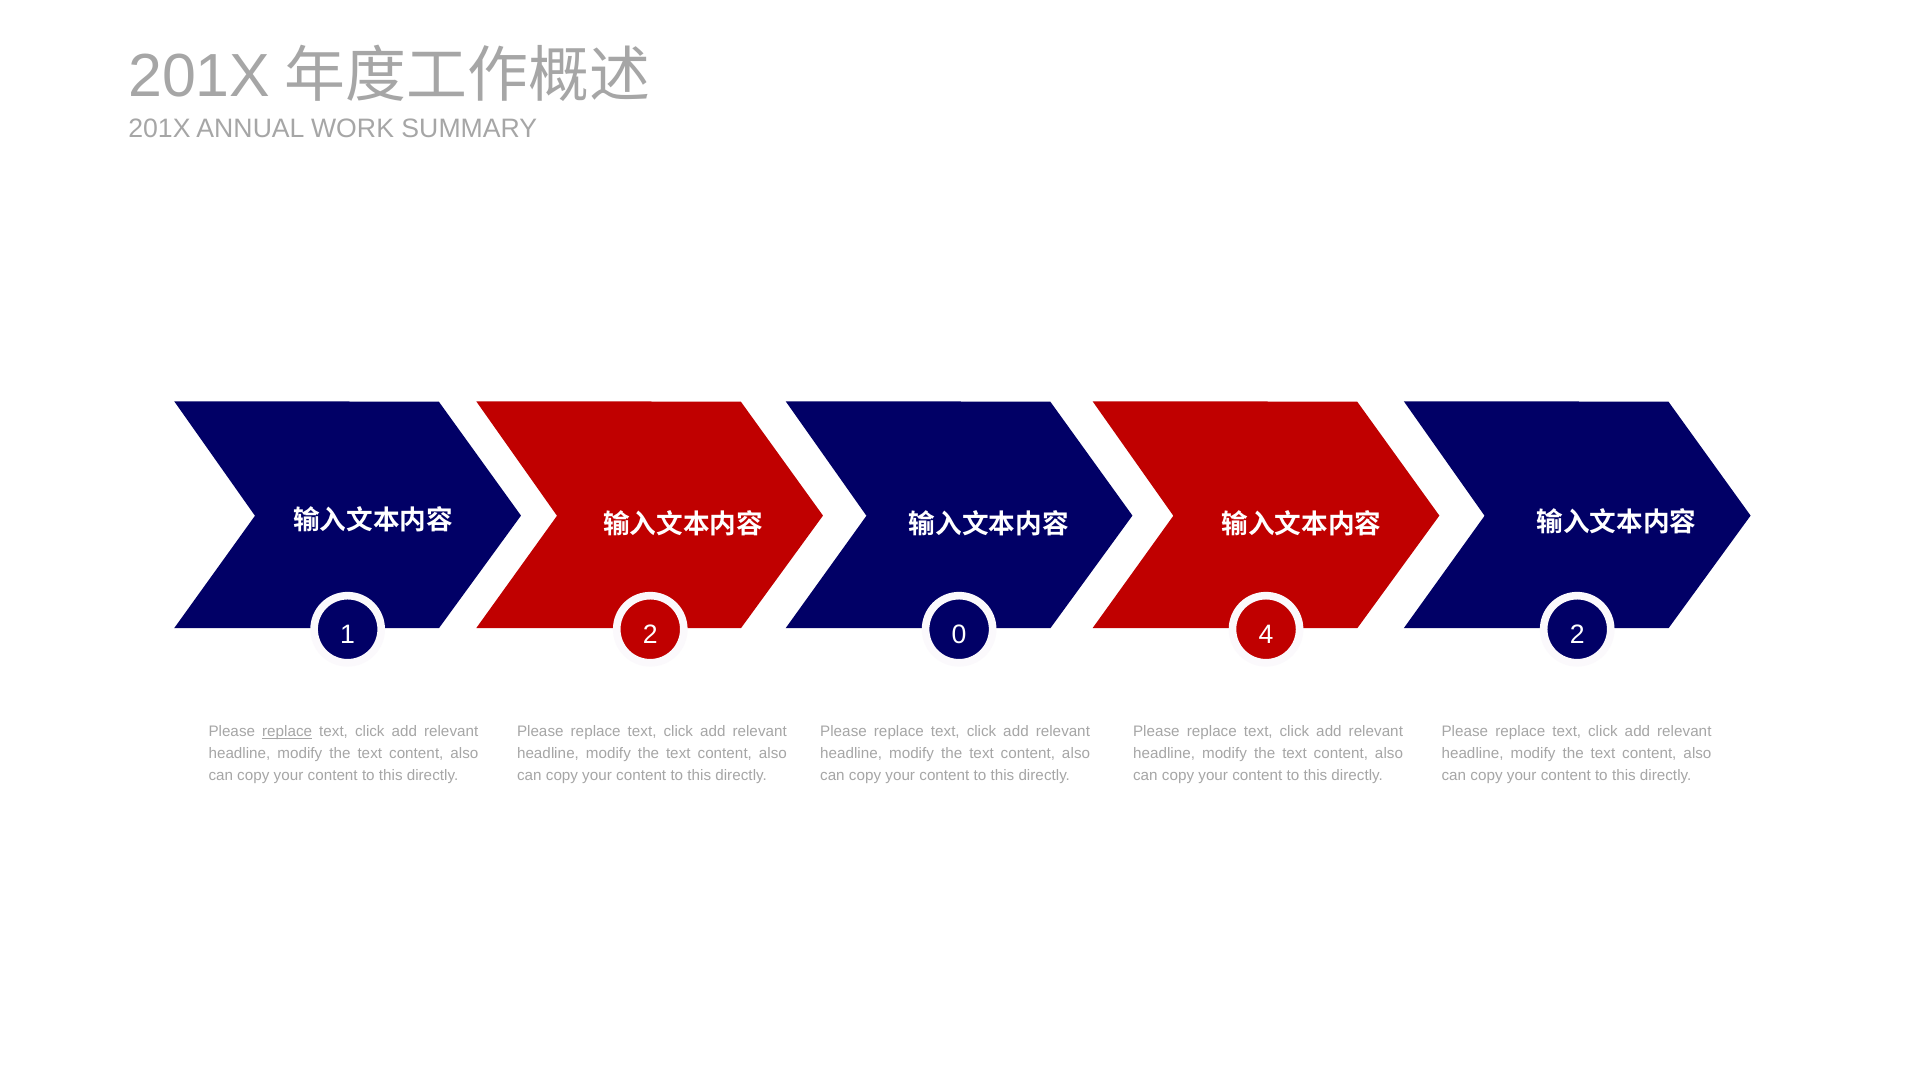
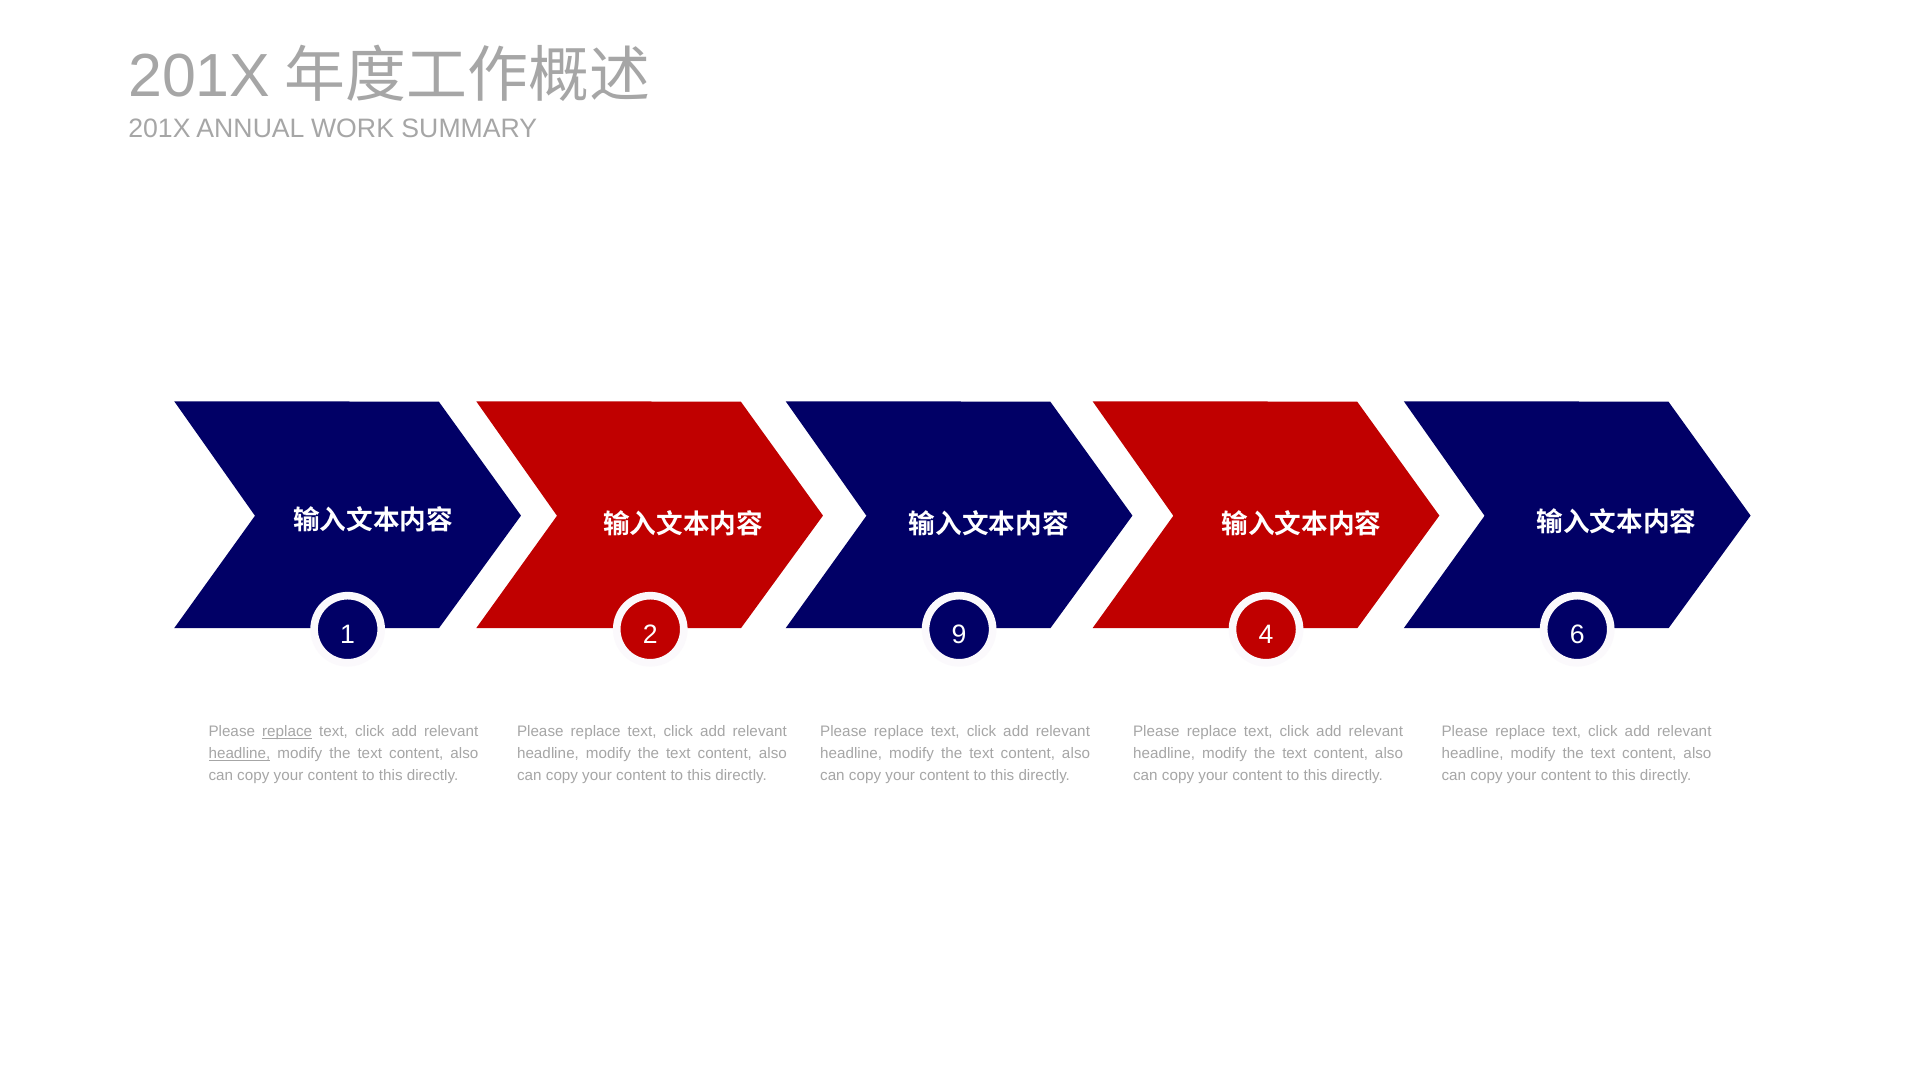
0: 0 -> 9 (959, 634)
4 2: 2 -> 6 (1577, 634)
headline underline: none -> present (239, 753)
